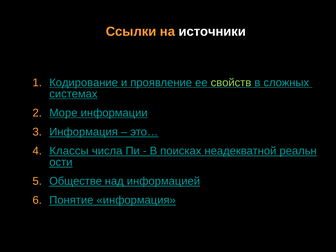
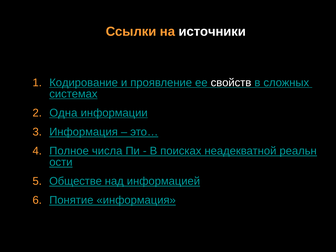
свойств colour: light green -> white (231, 83)
Море: Море -> Одна (63, 113)
Классы: Классы -> Полное (69, 151)
